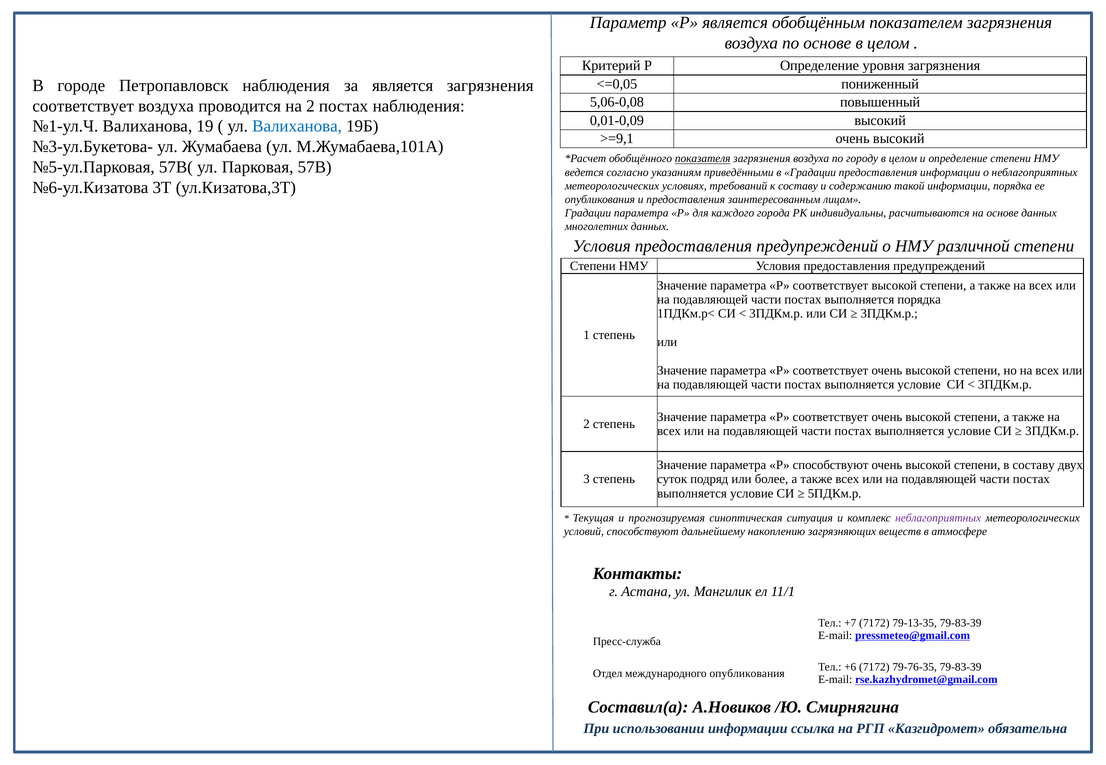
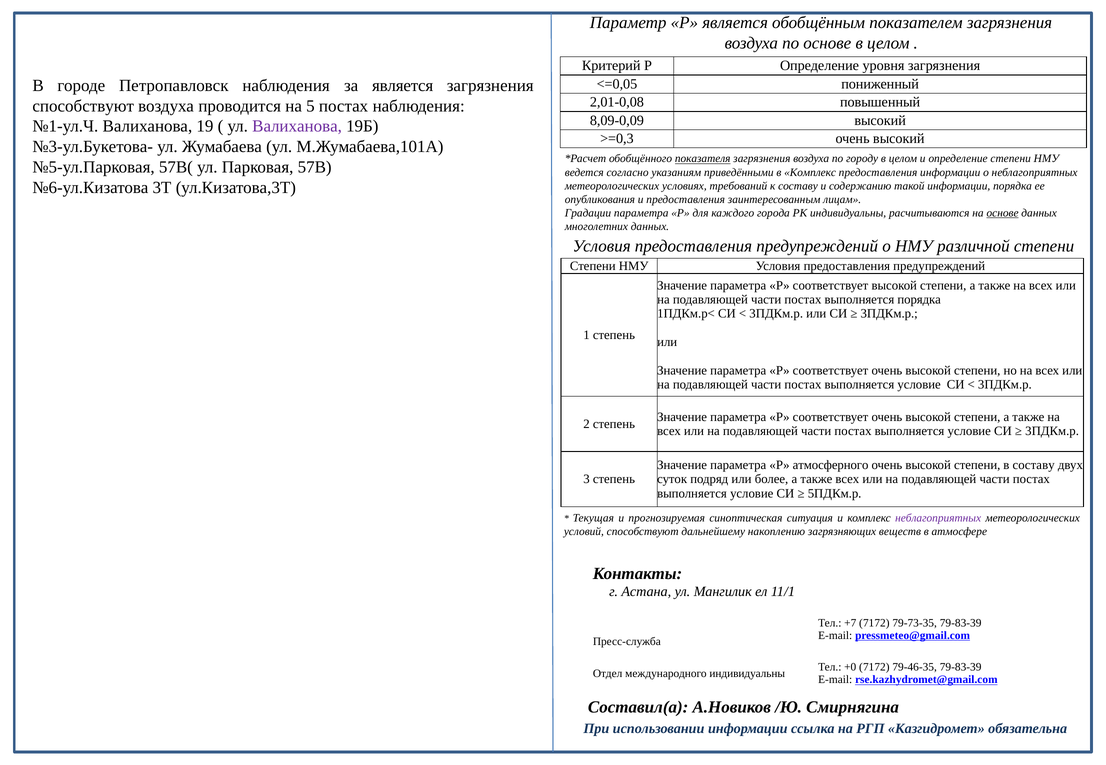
5,06-0,08: 5,06-0,08 -> 2,01-0,08 (617, 102)
соответствует: соответствует -> способствуют (83, 106)
на 2: 2 -> 5 (310, 106)
0,01-0,09: 0,01-0,09 -> 8,09-0,09 (617, 121)
Валиханова colour: blue -> purple (297, 127)
>=9,1: >=9,1 -> >=0,3 (617, 139)
в Градации: Градации -> Комплекс (810, 172)
основе underline: none -> present (1003, 213)
Р способствуют: способствуют -> атмосферного (831, 466)
79-13-35: 79-13-35 -> 79-73-35 (915, 623)
+6: +6 -> +0 (850, 668)
79-76-35: 79-76-35 -> 79-46-35 (915, 668)
международного опубликования: опубликования -> индивидуальны (747, 674)
